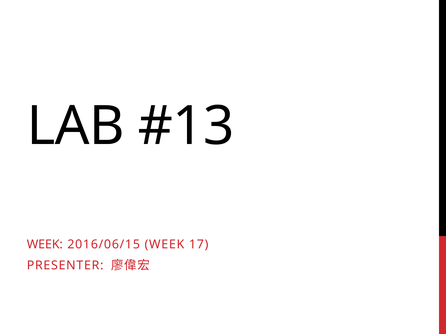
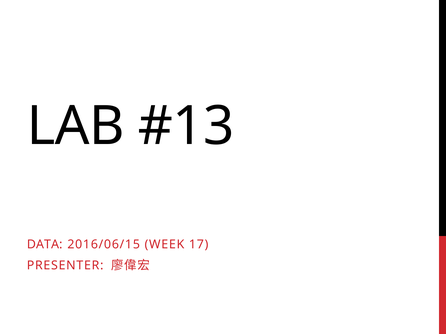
WEEK: WEEK -> DATA (45, 245)
